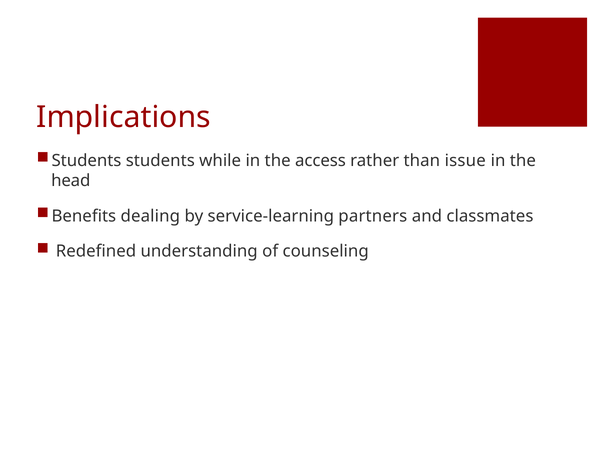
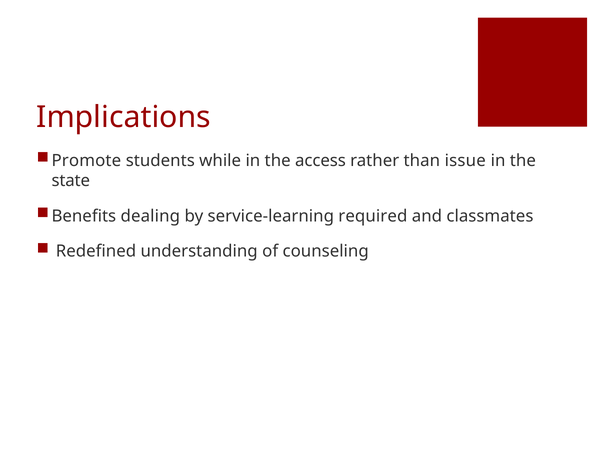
Students: Students -> Promote (86, 161)
head: head -> state (71, 181)
partners: partners -> required (373, 216)
